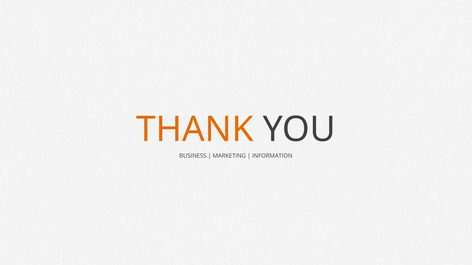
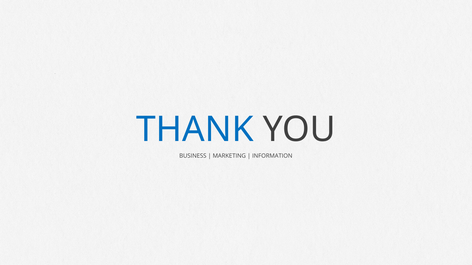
THANK colour: orange -> blue (195, 130)
